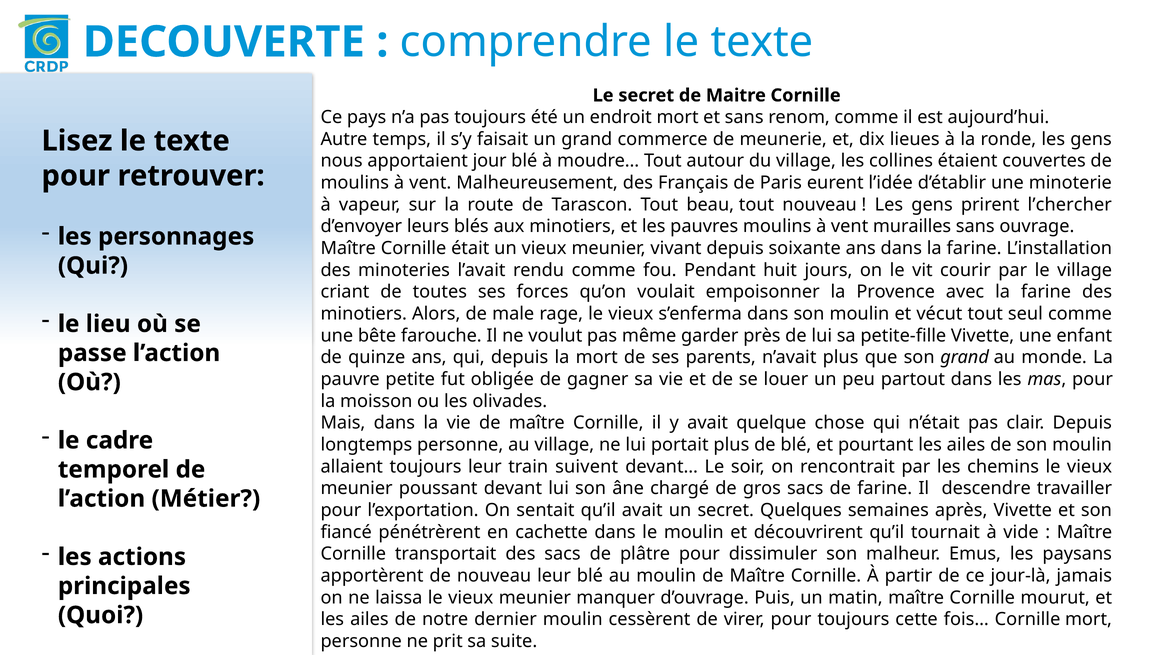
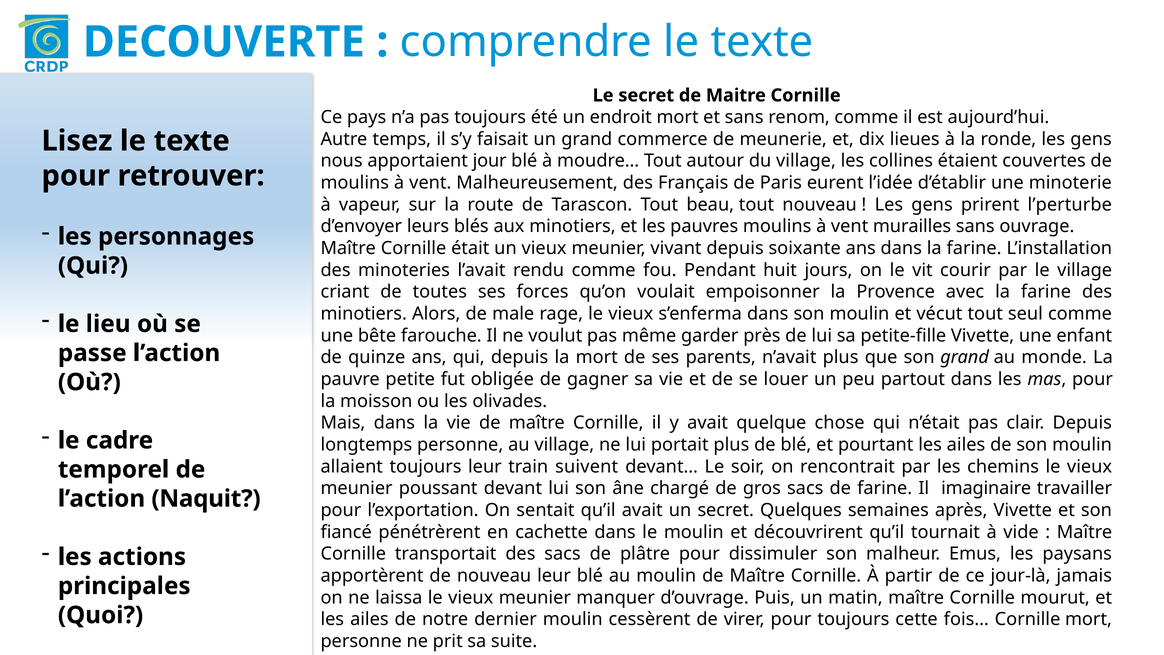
l’chercher: l’chercher -> l’perturbe (1070, 204)
descendre: descendre -> imaginaire (986, 488)
Métier: Métier -> Naquit (206, 498)
